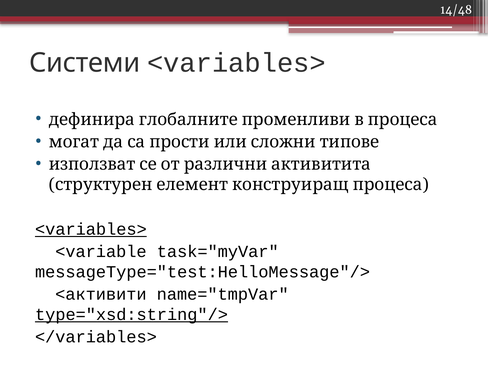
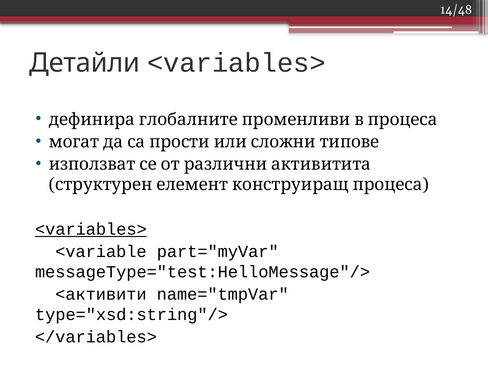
Системи: Системи -> Детайли (85, 63)
task="myVar: task="myVar -> part="myVar (218, 252)
type="xsd:string"/> underline: present -> none (131, 315)
